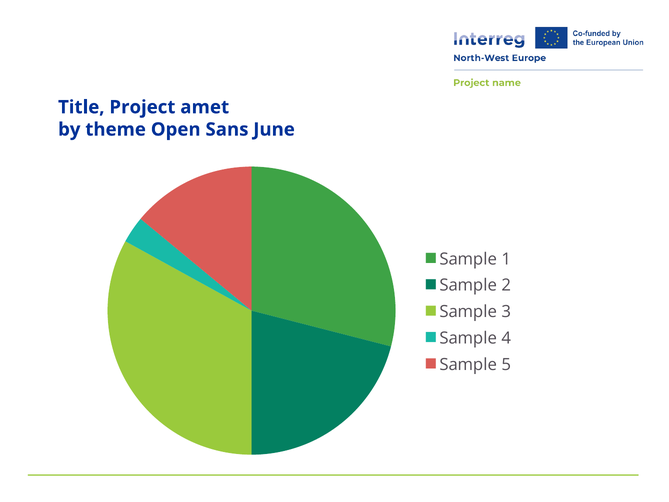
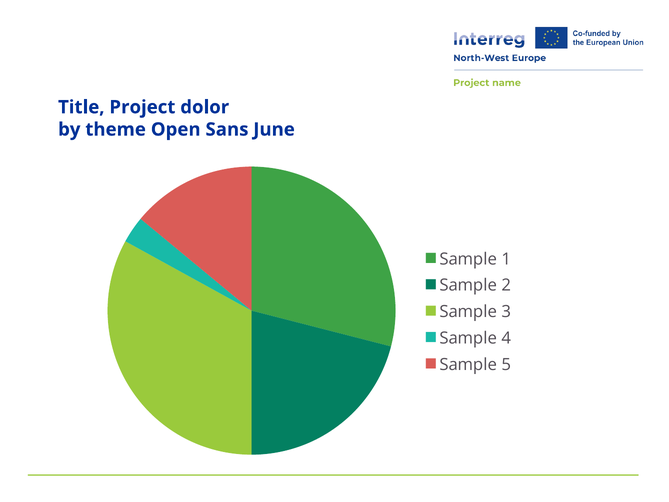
amet: amet -> dolor (205, 107)
